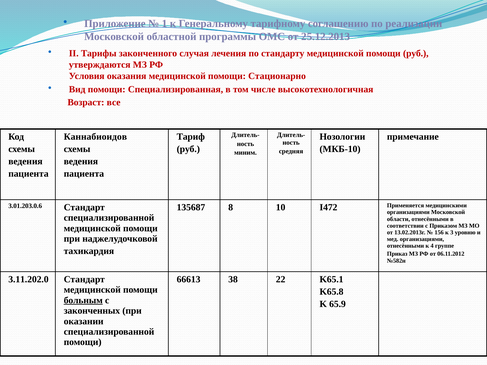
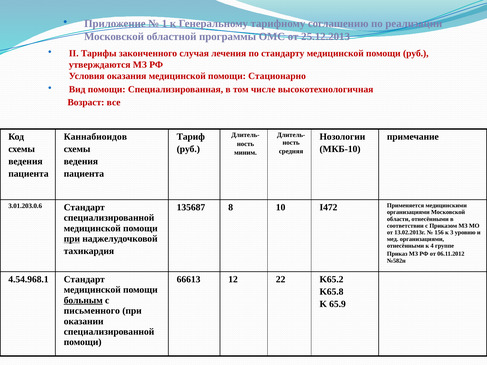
при underline: none -> present (72, 239)
3.11.202.0: 3.11.202.0 -> 4.54.968.1 (28, 280)
38: 38 -> 12 (233, 280)
K65.1: K65.1 -> K65.2 (331, 280)
законченных: законченных -> письменного (92, 311)
